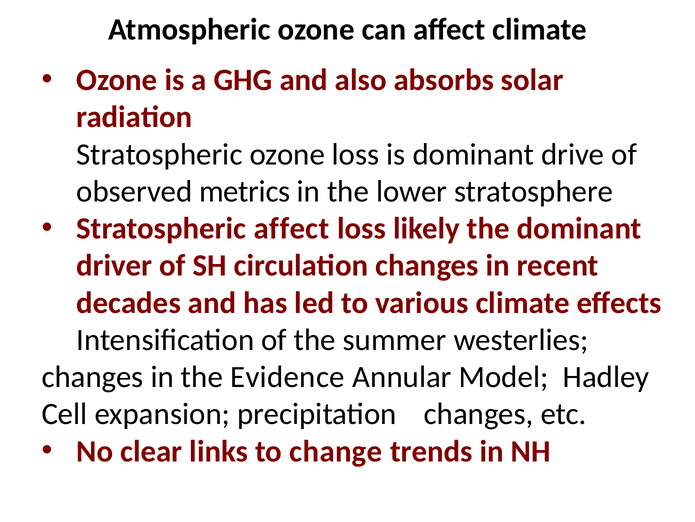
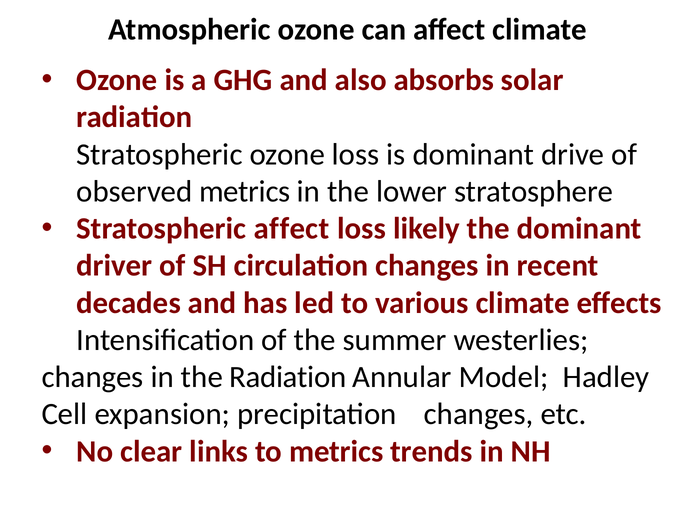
the Evidence: Evidence -> Radiation (288, 377)
to change: change -> metrics (336, 451)
